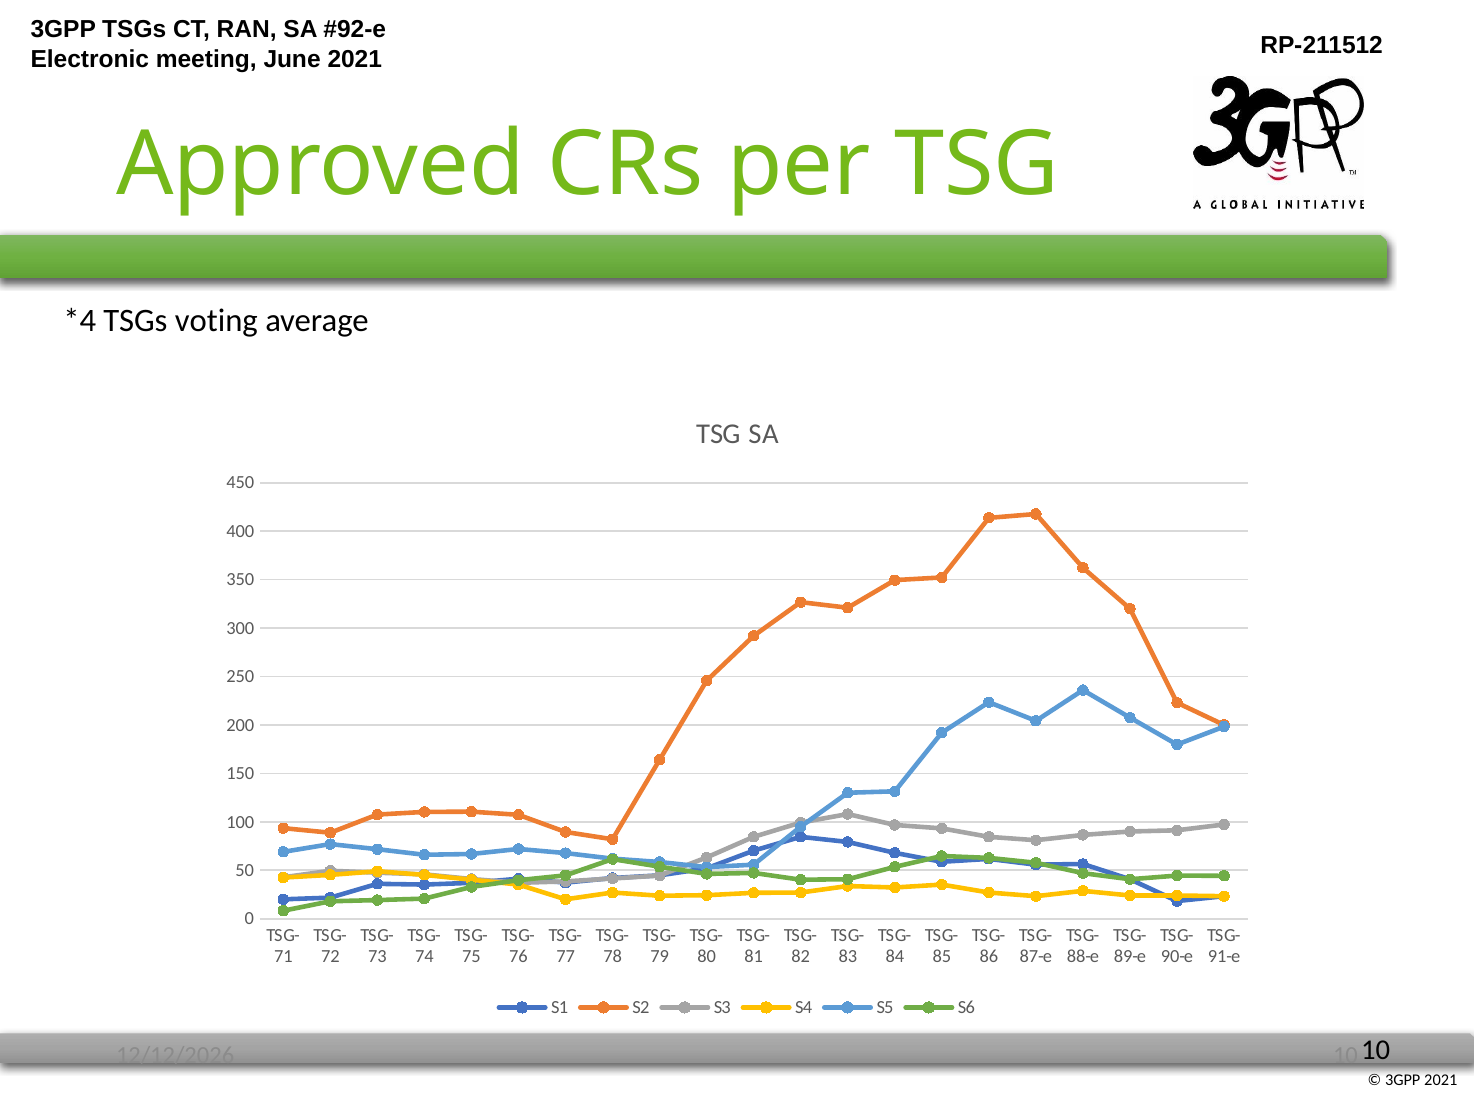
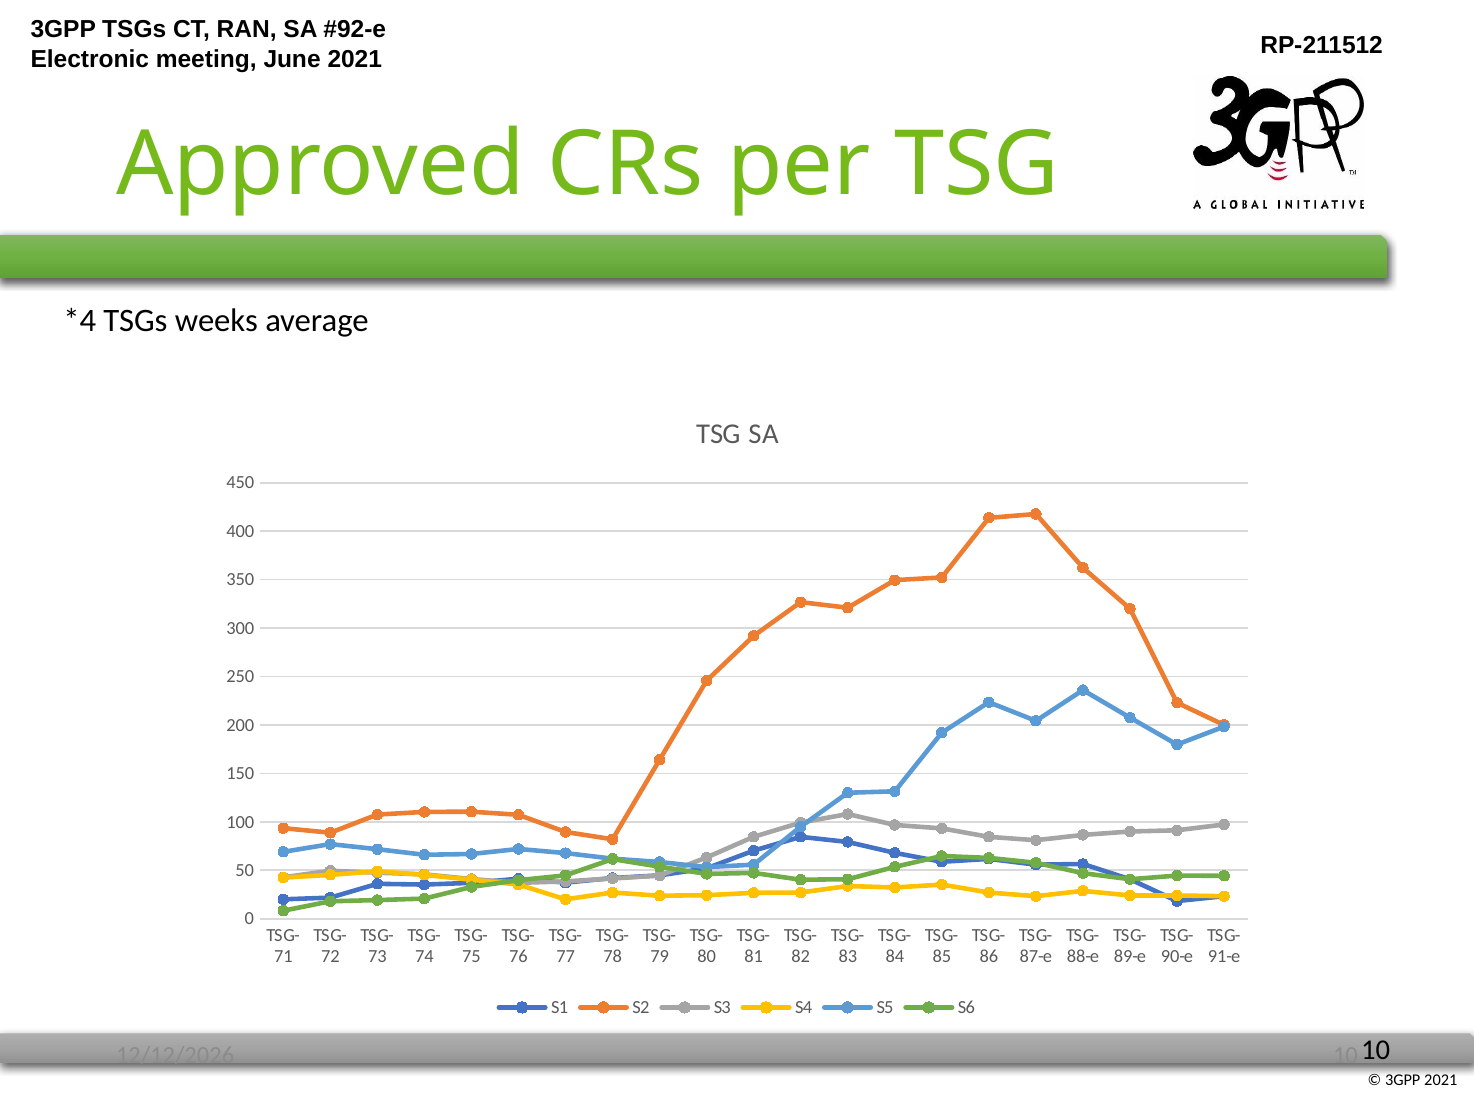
voting: voting -> weeks (216, 321)
